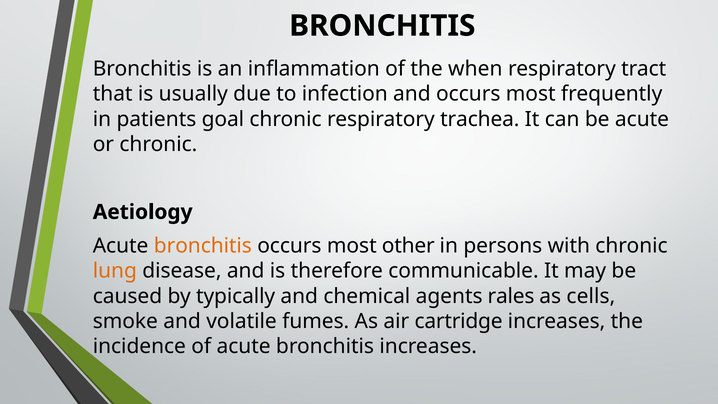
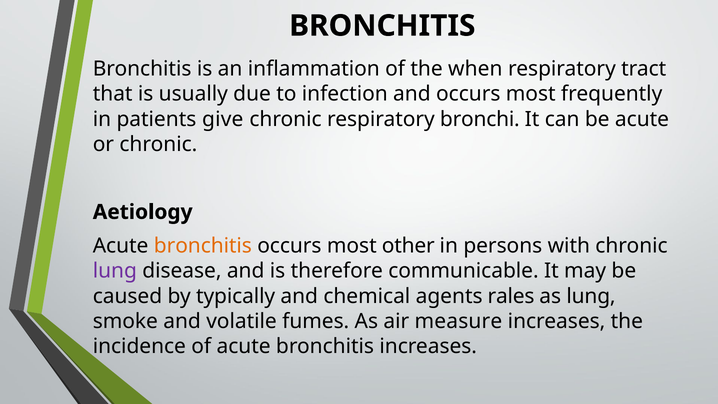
goal: goal -> give (223, 119)
trachea: trachea -> bronchi (480, 119)
lung colour: orange -> purple (115, 271)
as cells: cells -> lung (591, 296)
cartridge: cartridge -> measure (458, 321)
